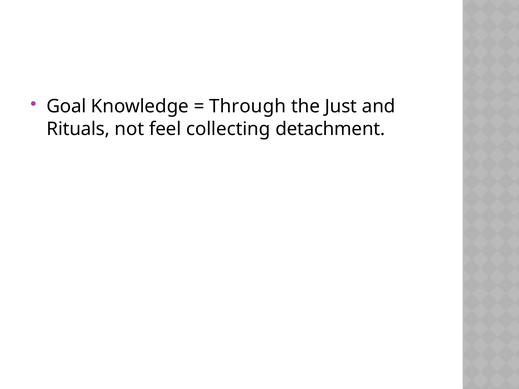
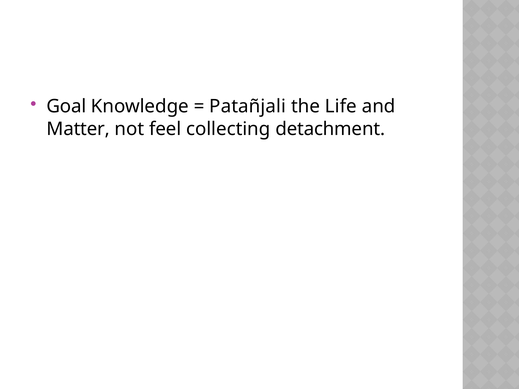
Through: Through -> Patañjali (248, 106)
Just: Just -> Life (341, 106)
Rituals: Rituals -> Matter (78, 129)
